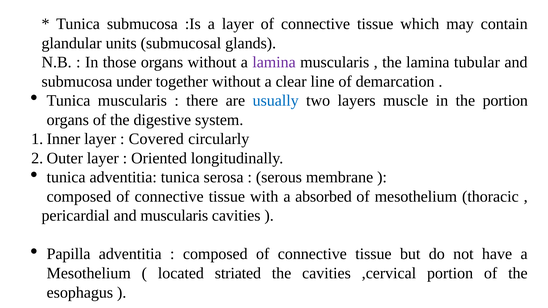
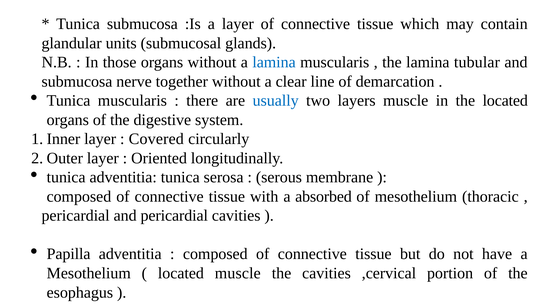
lamina colour: purple -> blue (274, 62)
under: under -> nerve (134, 82)
the portion: portion -> located (505, 101)
and muscularis: muscularis -> pericardial (174, 216)
located striated: striated -> muscle (238, 273)
